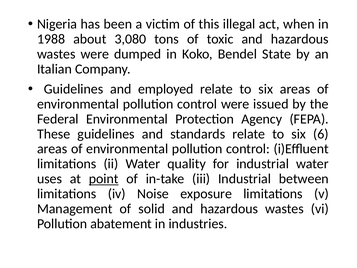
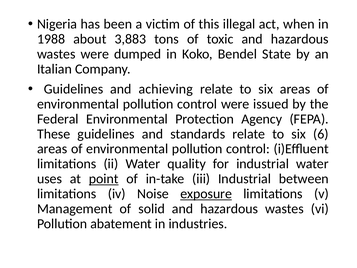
3,080: 3,080 -> 3,883 (130, 39)
employed: employed -> achieving (166, 89)
exposure underline: none -> present (206, 194)
